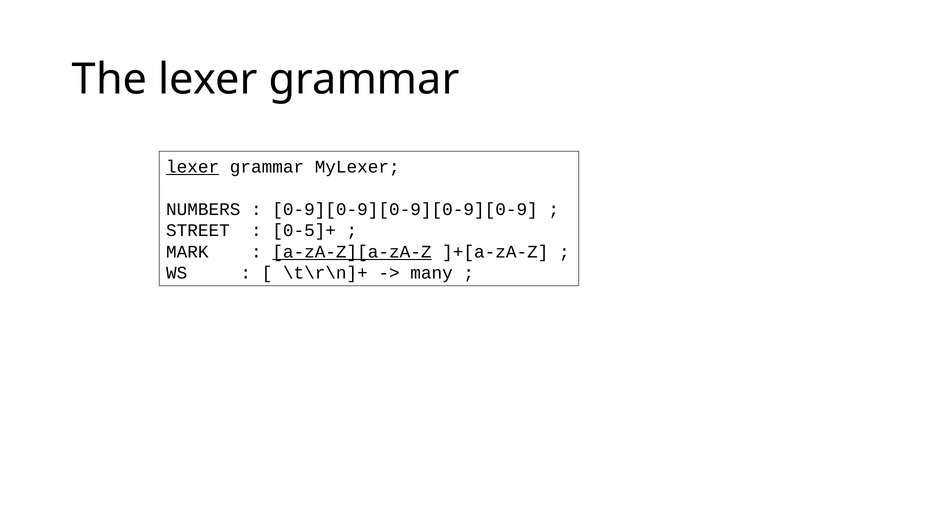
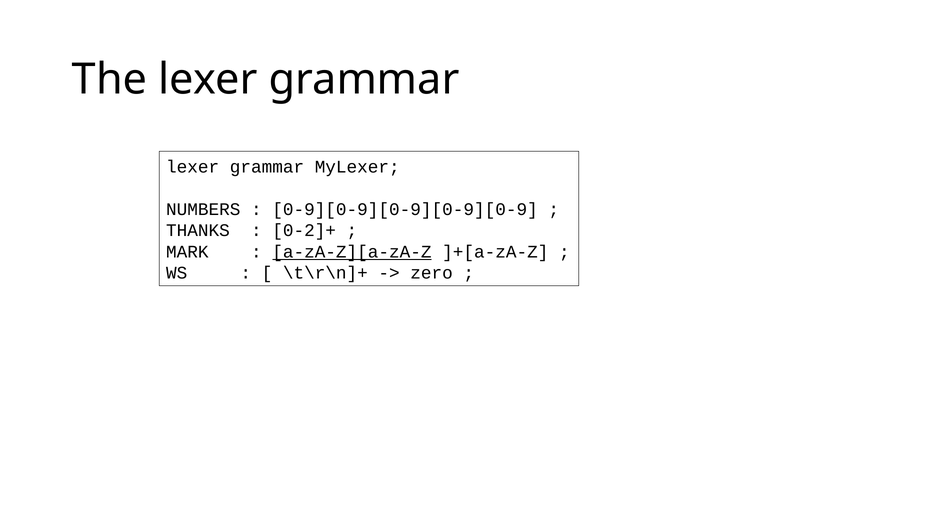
lexer underline: present -> none (193, 167)
STREET: STREET -> THANKS (198, 230)
0-5]+: 0-5]+ -> 0-2]+ (304, 230)
many: many -> zero (432, 273)
